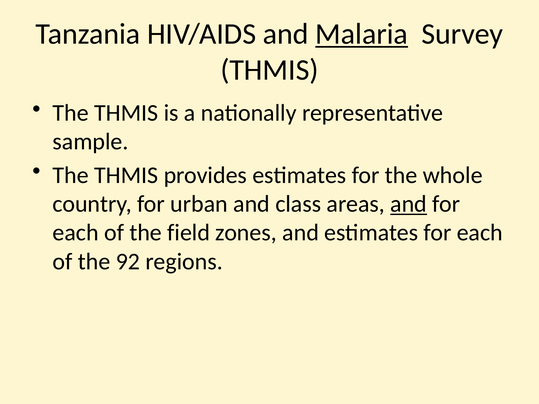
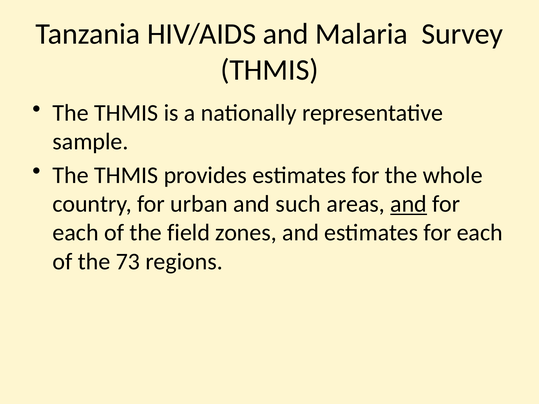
Malaria underline: present -> none (362, 34)
class: class -> such (298, 204)
92: 92 -> 73 (128, 262)
